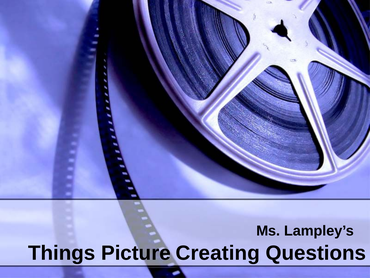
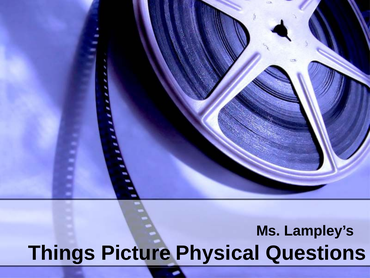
Creating: Creating -> Physical (218, 253)
